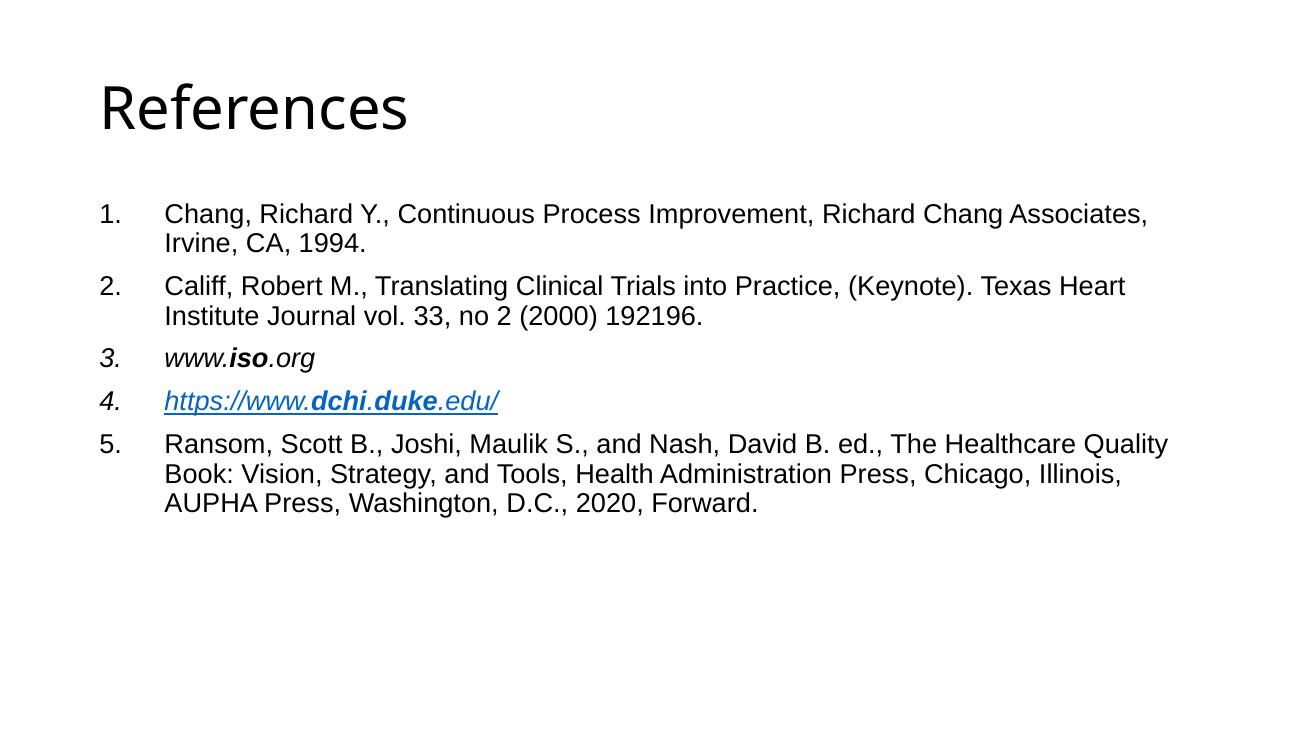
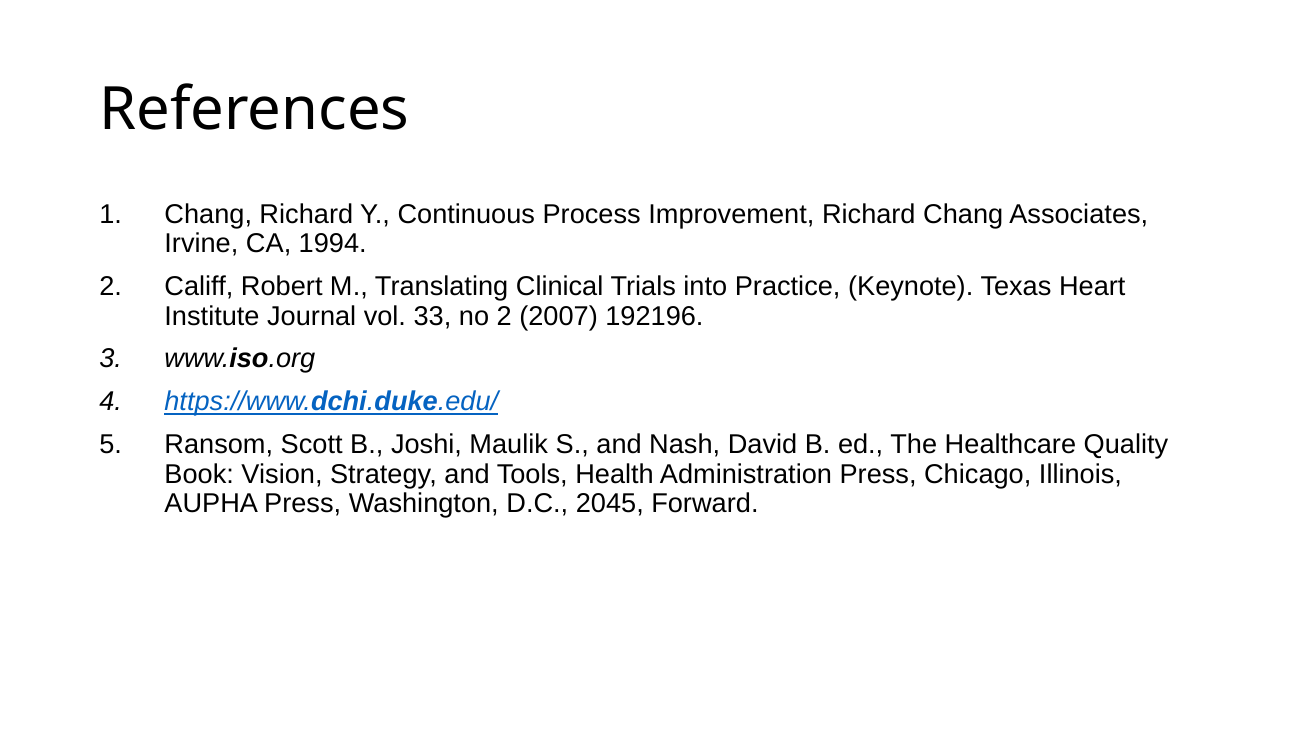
2000: 2000 -> 2007 (559, 316)
2020: 2020 -> 2045 (610, 503)
